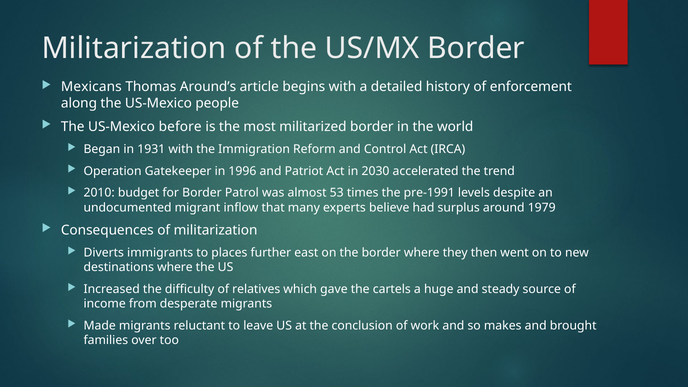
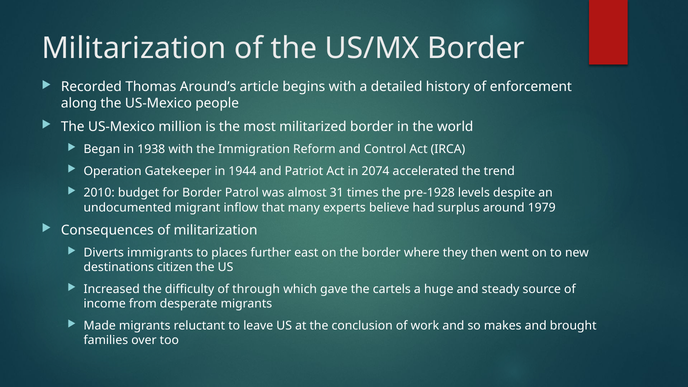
Mexicans: Mexicans -> Recorded (91, 87)
before: before -> million (180, 127)
1931: 1931 -> 1938 (151, 149)
1996: 1996 -> 1944 (242, 171)
2030: 2030 -> 2074 (376, 171)
53: 53 -> 31 (337, 193)
pre-1991: pre-1991 -> pre-1928 (429, 193)
destinations where: where -> citizen (175, 267)
relatives: relatives -> through (256, 289)
